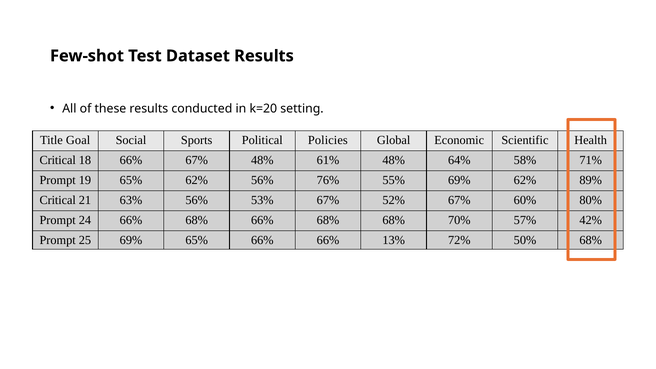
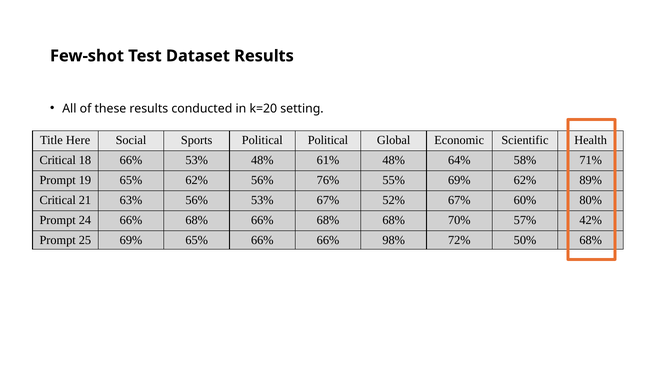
Goal: Goal -> Here (78, 140)
Political Policies: Policies -> Political (328, 140)
66% 67%: 67% -> 53% (197, 160)
13%: 13% -> 98% (394, 240)
